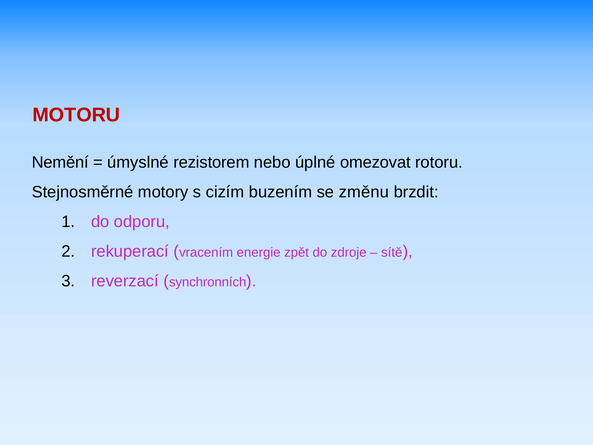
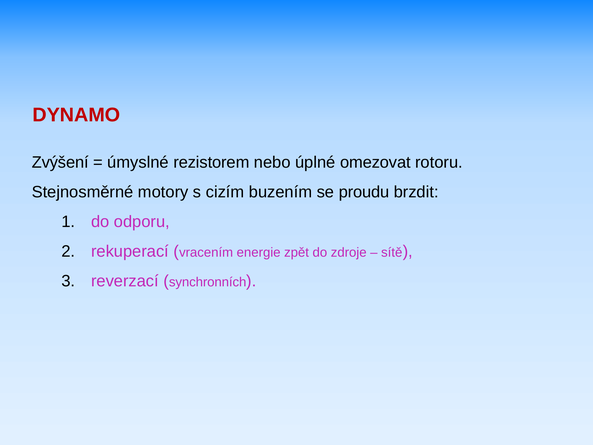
MOTORU: MOTORU -> DYNAMO (76, 115)
Nemění: Nemění -> Zvýšení (60, 162)
změnu: změnu -> proudu (364, 192)
